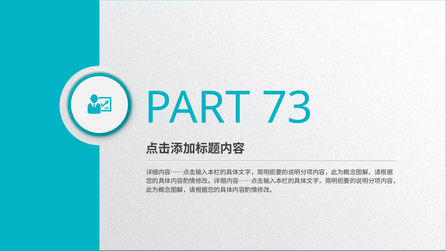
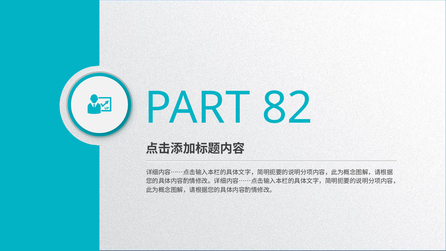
73: 73 -> 82 (287, 108)
